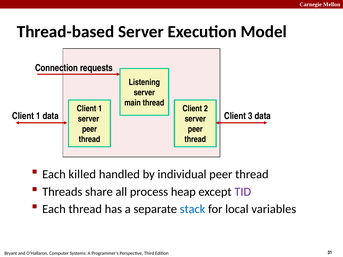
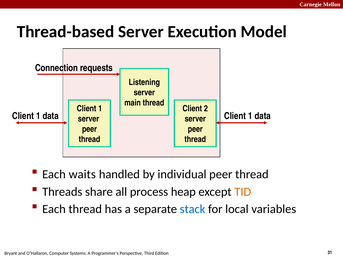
data Client 3: 3 -> 1 (250, 116)
killed: killed -> waits (82, 175)
TID colour: purple -> orange (243, 192)
